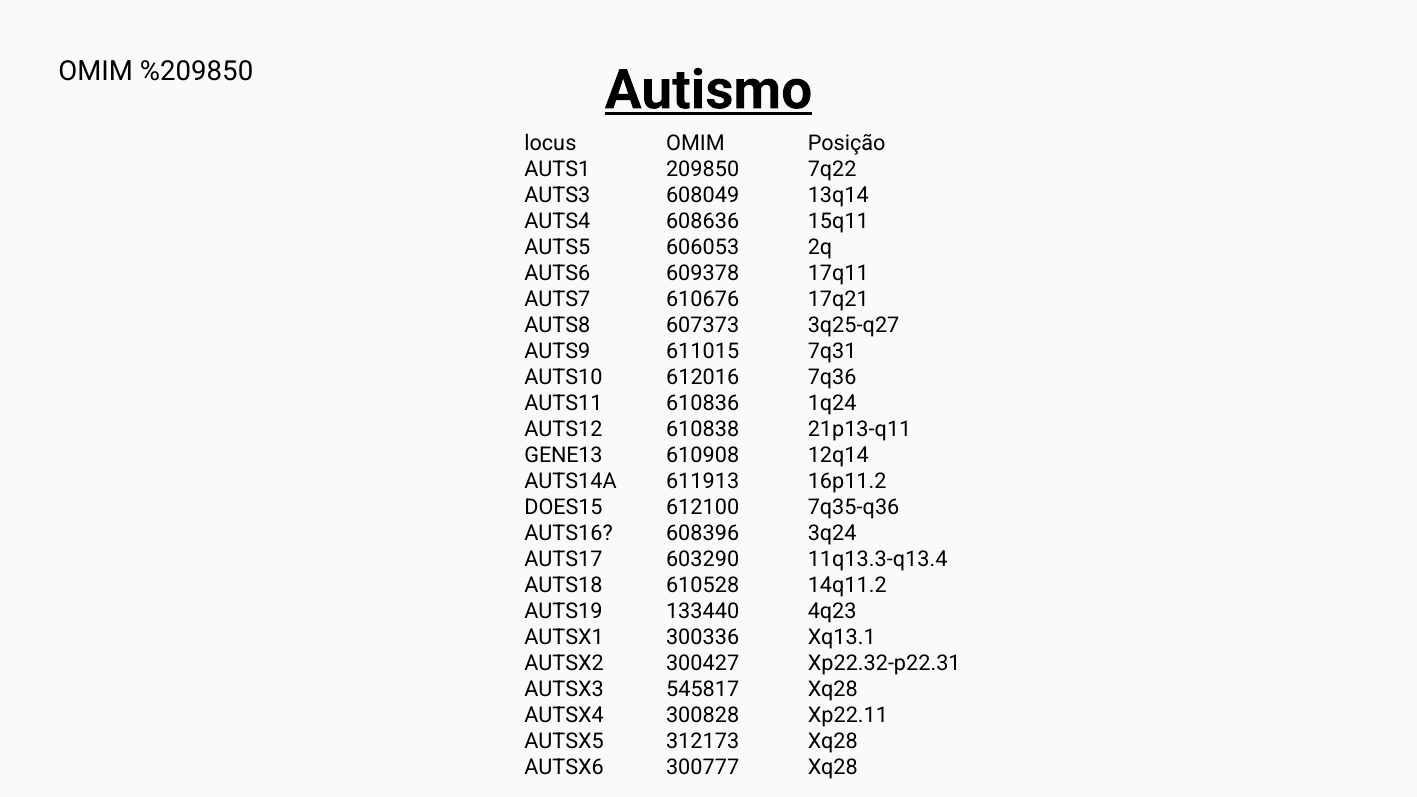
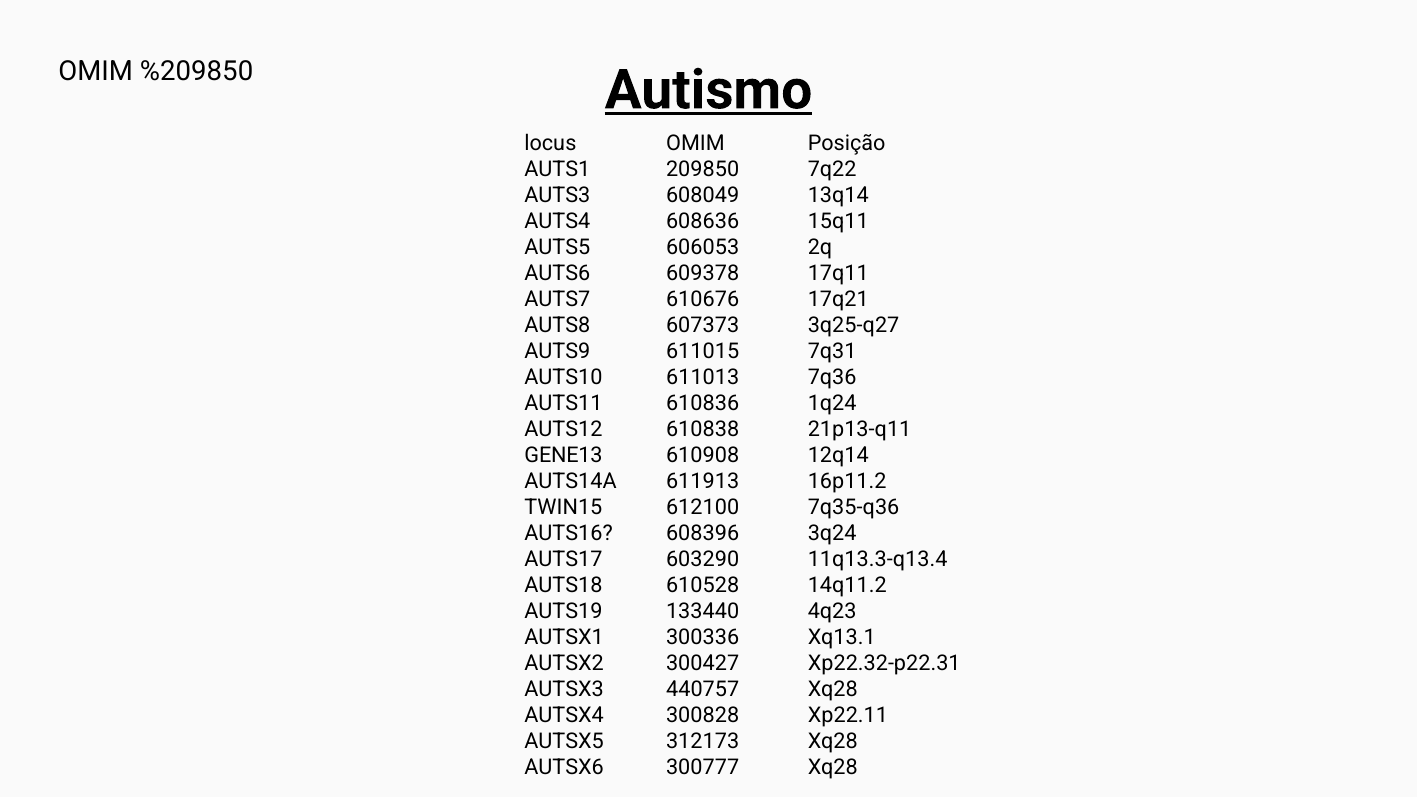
612016: 612016 -> 611013 (703, 378)
DOES15: DOES15 -> TWIN15 (563, 508)
545817: 545817 -> 440757 (703, 690)
